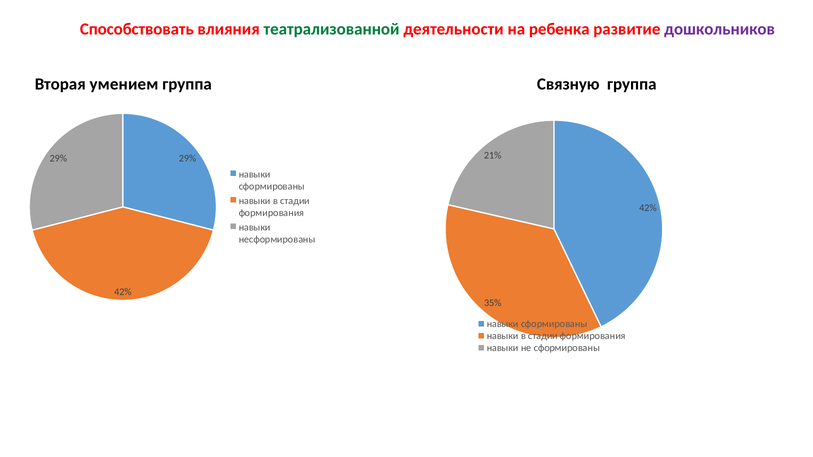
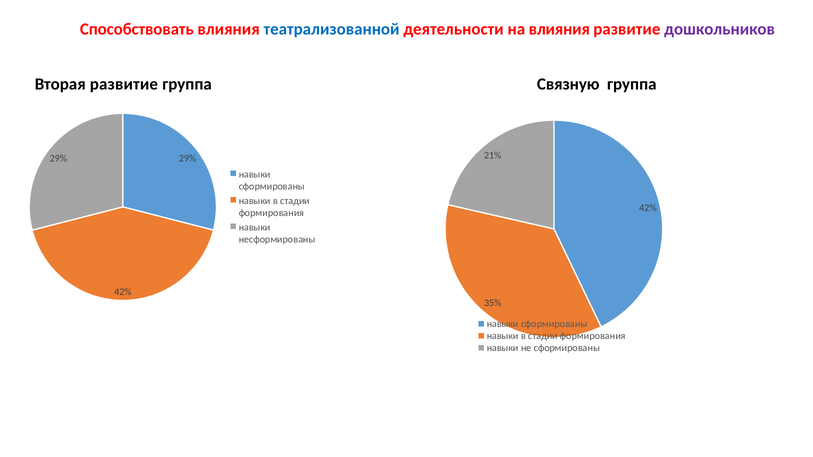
театрализованной colour: green -> blue (332, 29)
на ребенка: ребенка -> влияния (559, 29)
Вторая умением: умением -> развитие (124, 84)
